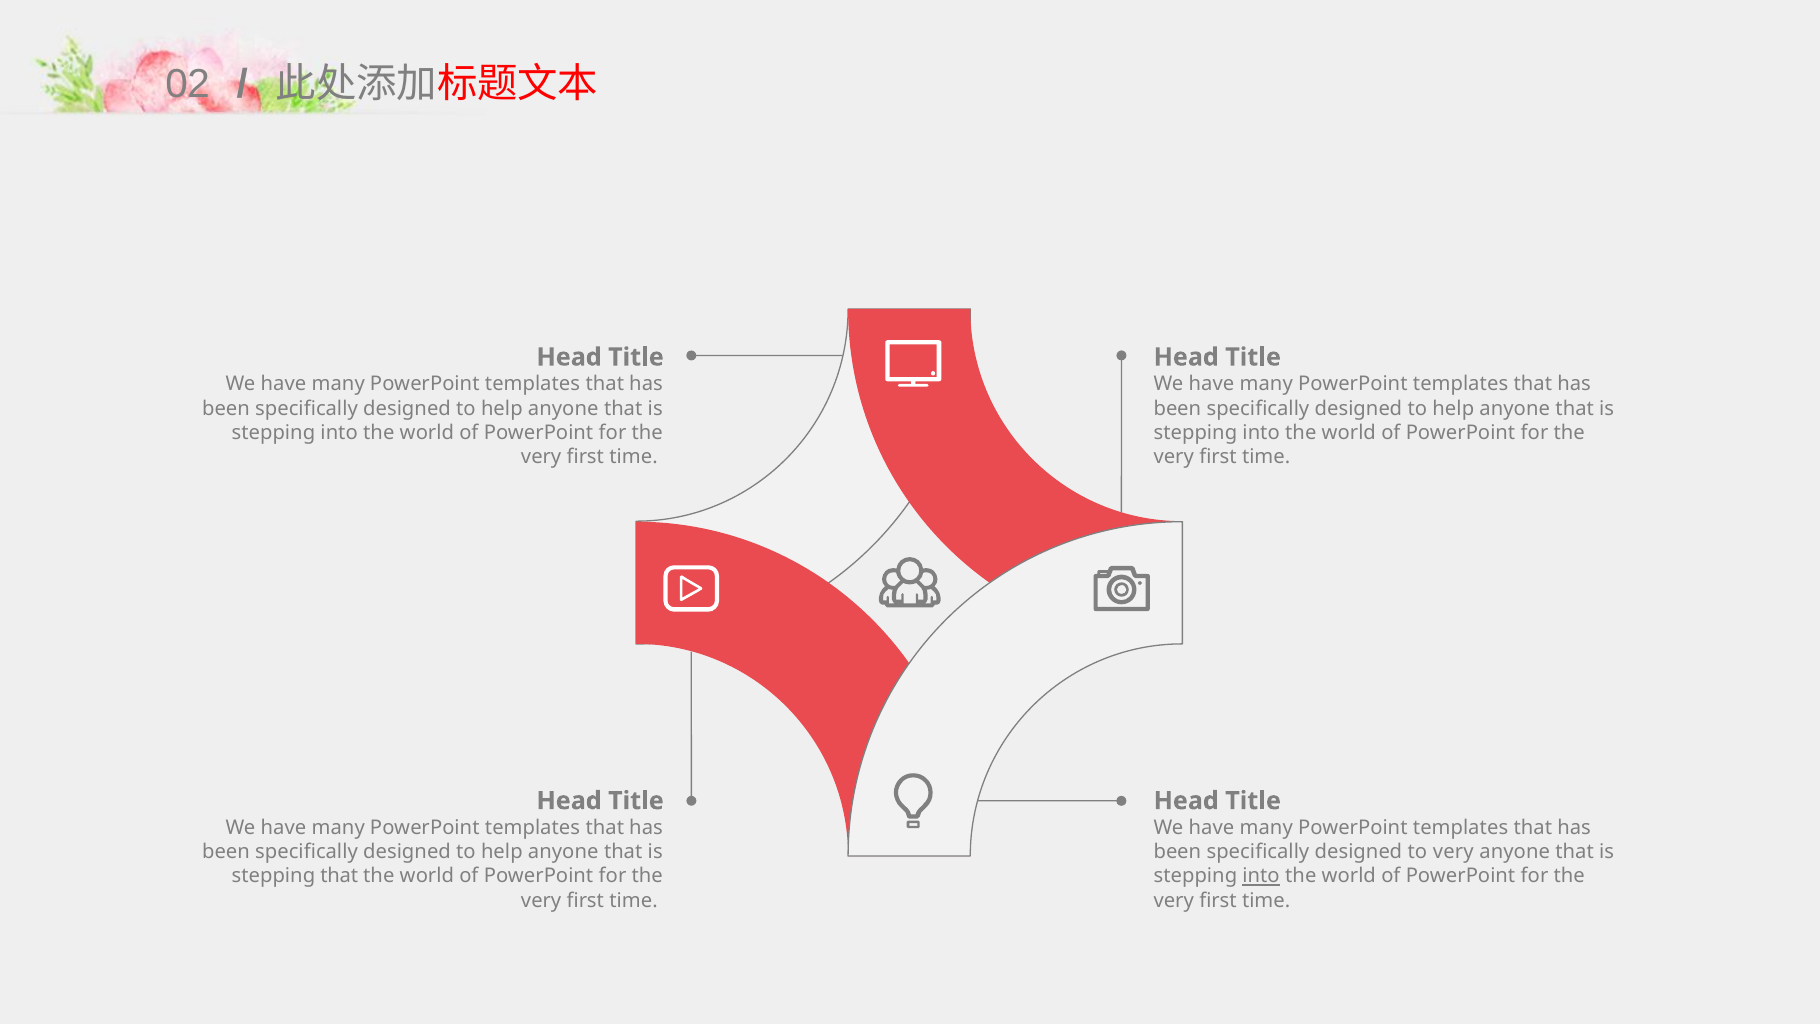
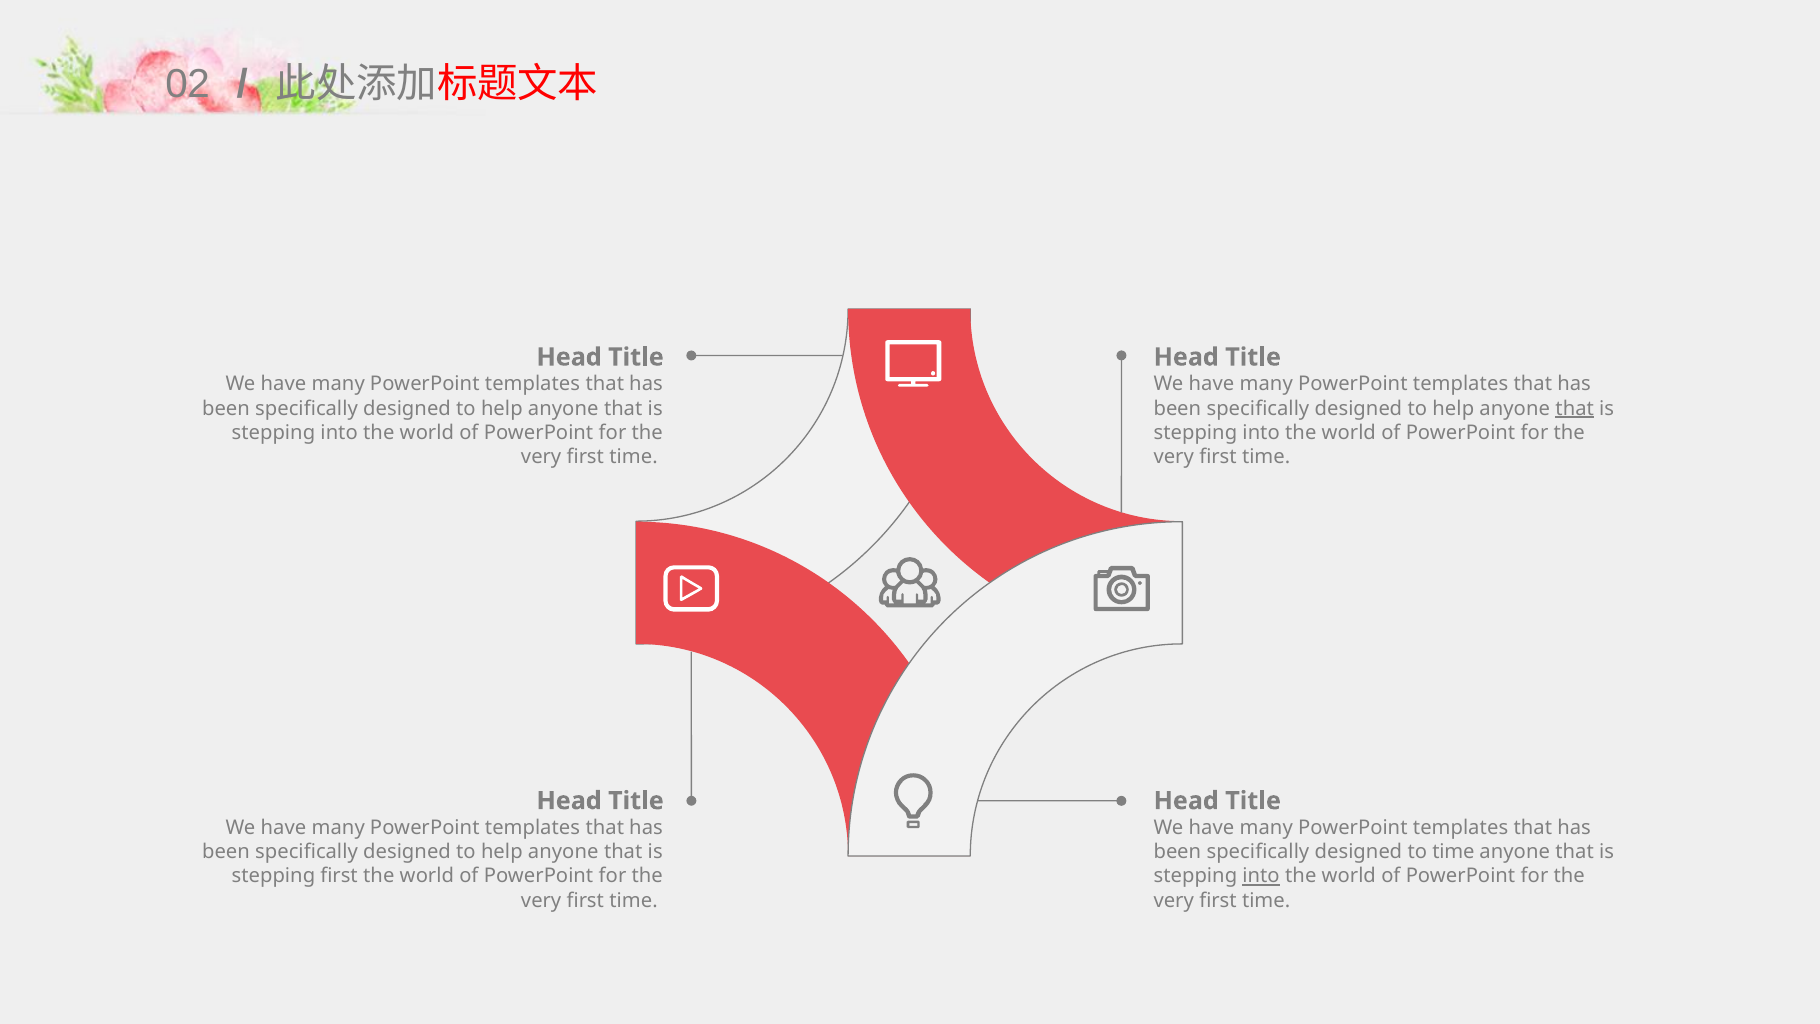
that underline: none -> present (1575, 408)
to very: very -> time (1453, 852)
stepping that: that -> first (339, 876)
